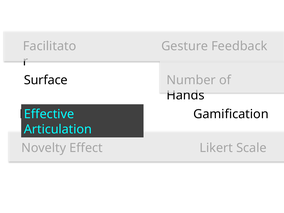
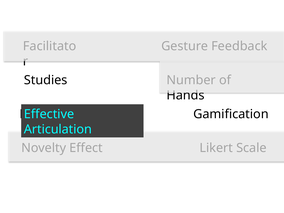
Surface: Surface -> Studies (46, 80)
